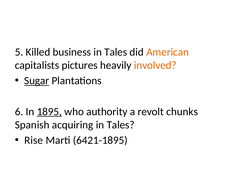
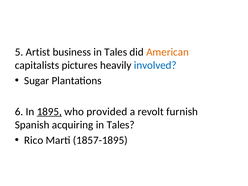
Killed: Killed -> Artist (38, 52)
involved colour: orange -> blue (155, 65)
Sugar underline: present -> none (37, 81)
authority: authority -> provided (107, 112)
chunks: chunks -> furnish (182, 112)
Rise: Rise -> Rico (34, 140)
6421-1895: 6421-1895 -> 1857-1895 (100, 140)
